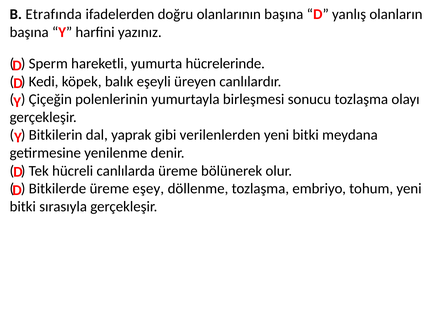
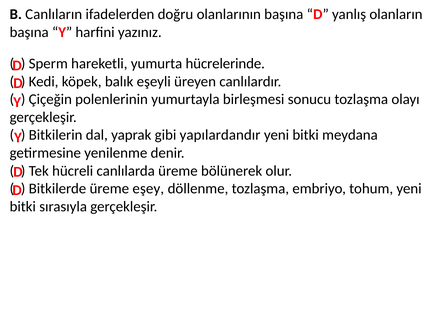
Etrafında: Etrafında -> Canlıların (54, 14)
verilenlerden: verilenlerden -> yapılardandır (220, 135)
